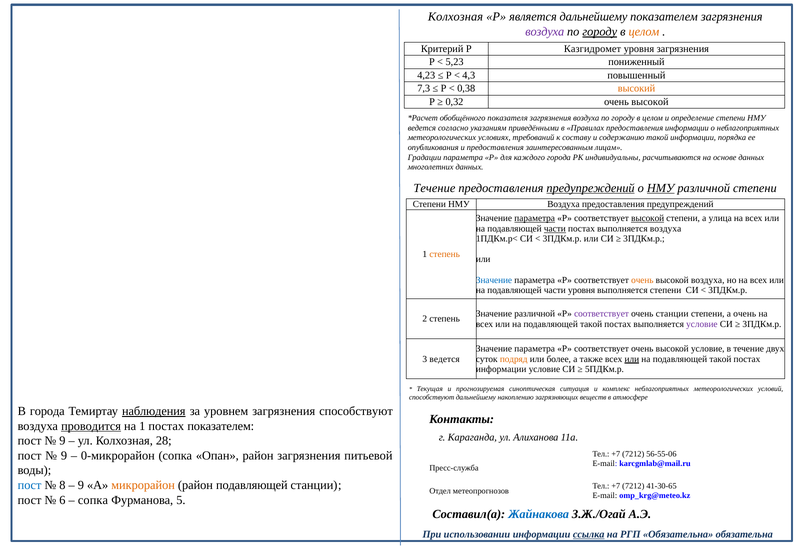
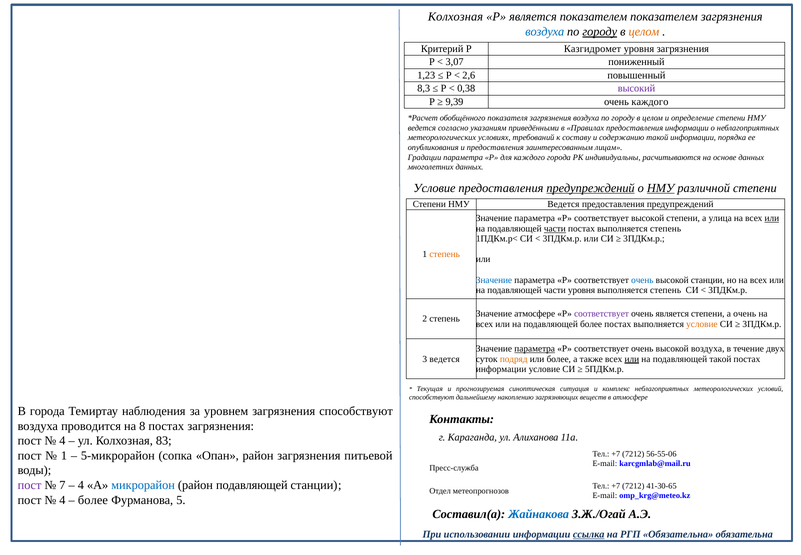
является дальнейшему: дальнейшему -> показателем (593, 17)
воздуха colour: purple -> blue (545, 32)
5,23: 5,23 -> 3,07 (455, 62)
4,23: 4,23 -> 1,23 (426, 75)
4,3: 4,3 -> 2,6 (469, 75)
7,3: 7,3 -> 8,3 (424, 88)
высокий colour: orange -> purple (636, 88)
0,32: 0,32 -> 9,39 (454, 102)
высокой: высокой -> каждого (650, 102)
Течение: Течение -> Условие (434, 188)
Воздуха: Воздуха -> Ведется (563, 204)
параметра underline: present -> none (535, 218)
высокой underline: present -> none (648, 218)
или underline: none -> present (772, 218)
постах выполняется воздуха: воздуха -> степень (666, 228)
очень colour: orange -> blue (642, 280)
высокой воздуха: воздуха -> станции (708, 280)
степени: степени -> степень (666, 290)
Значение различной: различной -> атмосфере (535, 314)
очень станции: станции -> является (672, 314)
такой: такой -> более (591, 324)
условие colour: purple -> orange (702, 324)
параметра underline: none -> present (535, 348)
высокой условие: условие -> воздуха (708, 348)
наблюдения underline: present -> none (154, 411)
проводится underline: present -> none (91, 426)
на 1: 1 -> 8 (142, 426)
постах показателем: показателем -> загрязнения (221, 426)
9: 9 -> 4 (62, 440)
28: 28 -> 83 (164, 440)
9: 9 -> 1 (64, 455)
0-микрорайон: 0-микрорайон -> 5-микрорайон (118, 455)
пост colour: blue -> purple (30, 485)
8: 8 -> 7 (62, 485)
9: 9 -> 4 (81, 485)
микрорайон colour: orange -> blue (143, 485)
6: 6 -> 4 (62, 500)
сопка: сопка -> более (93, 500)
